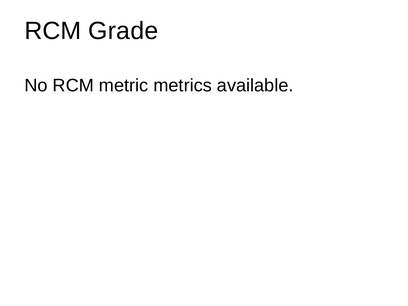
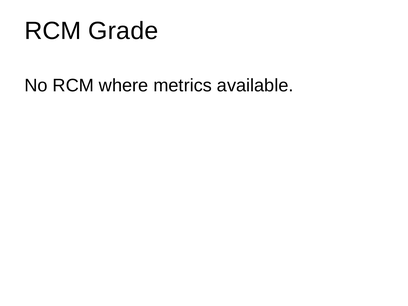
metric: metric -> where (124, 86)
